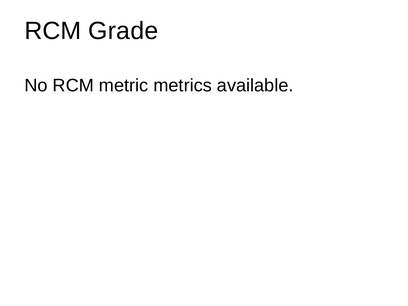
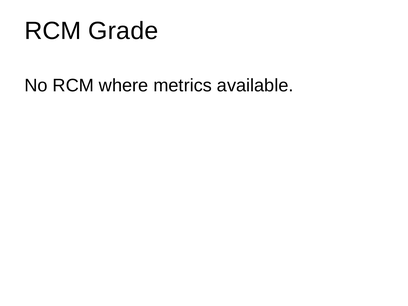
metric: metric -> where (124, 86)
